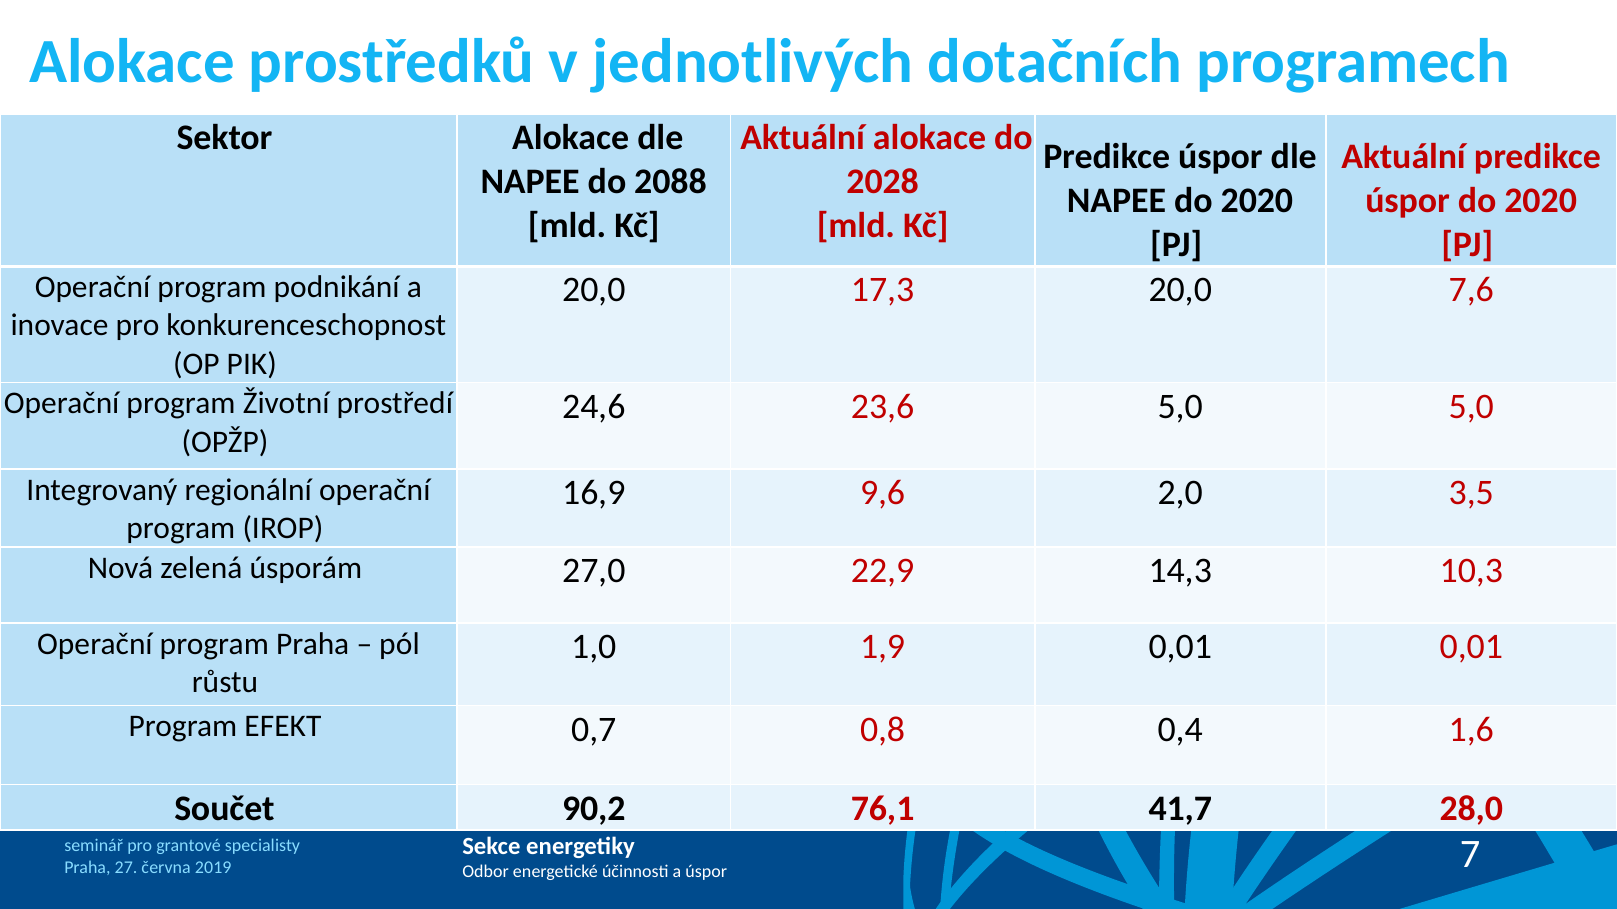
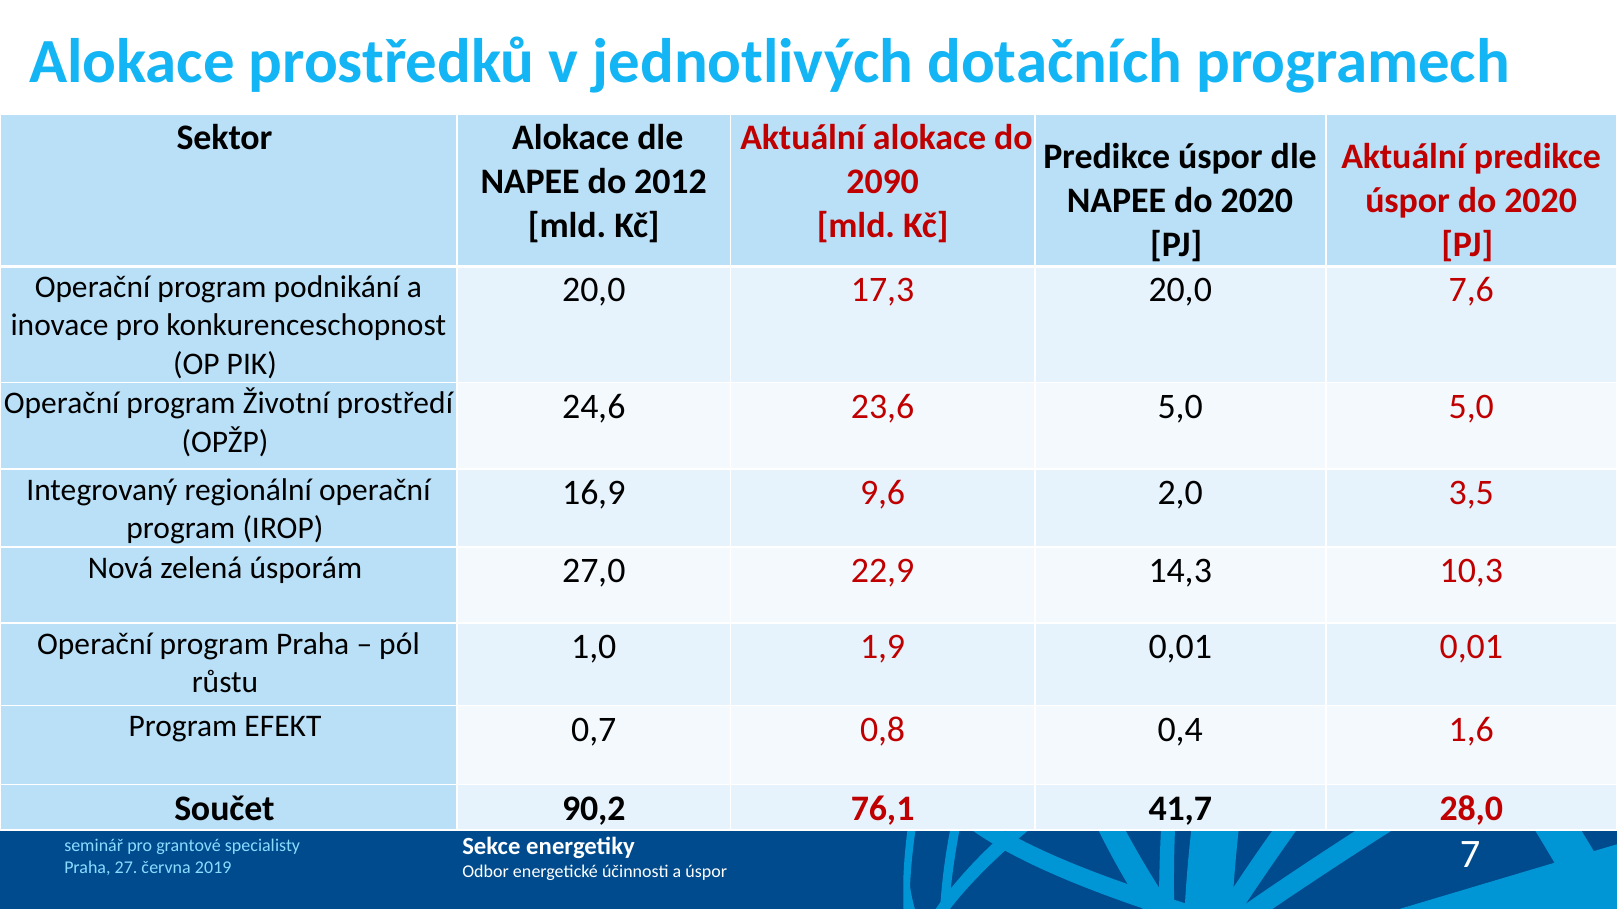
2088: 2088 -> 2012 (670, 182)
2028: 2028 -> 2090 (883, 182)
